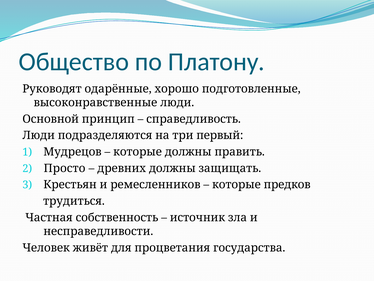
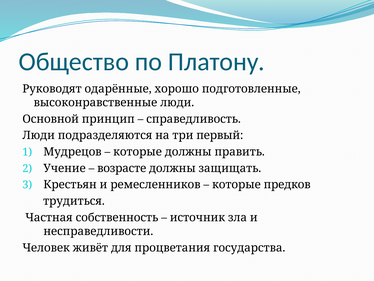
Просто: Просто -> Учение (65, 168)
древних: древних -> возрасте (122, 168)
